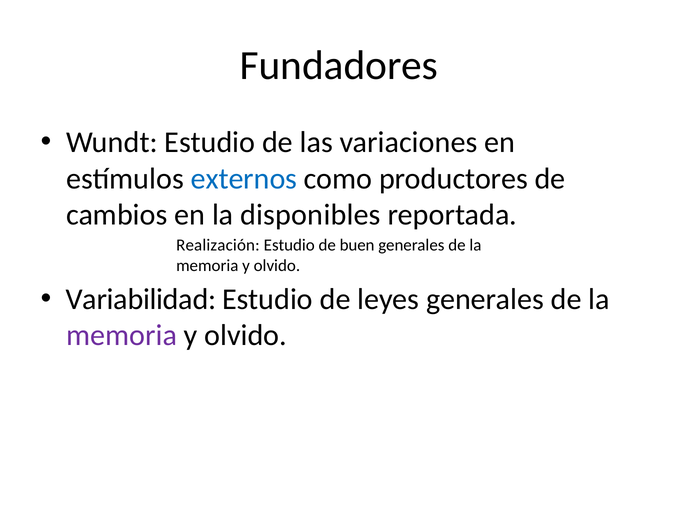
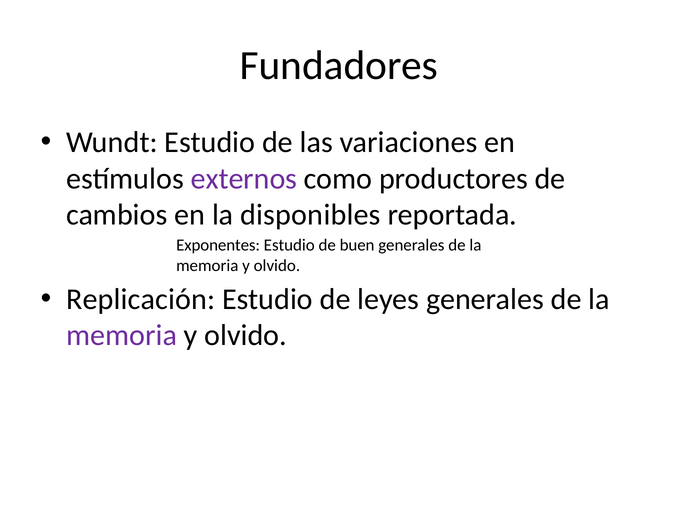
externos colour: blue -> purple (244, 178)
Realización: Realización -> Exponentes (218, 245)
Variabilidad: Variabilidad -> Replicación (141, 299)
